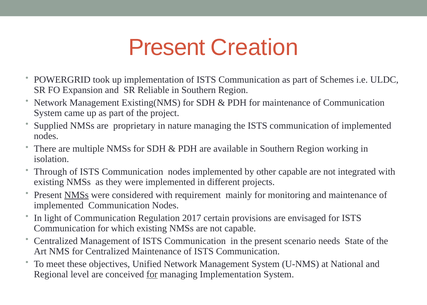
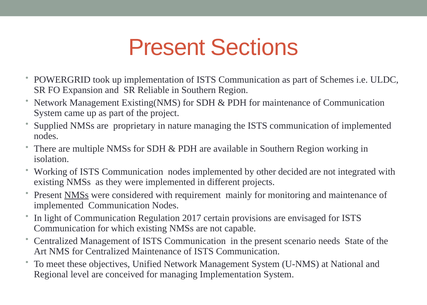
Creation: Creation -> Sections (255, 47)
Through: Through -> Working (51, 172)
other capable: capable -> decided (293, 172)
for underline: present -> none (152, 274)
